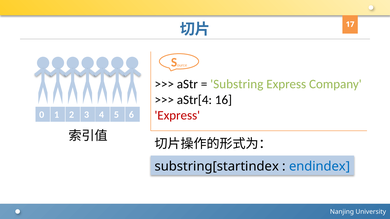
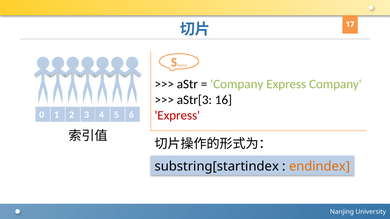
Substring: Substring -> Company (237, 84)
aStr[4: aStr[4 -> aStr[3 (194, 100)
endindex colour: blue -> orange (320, 167)
